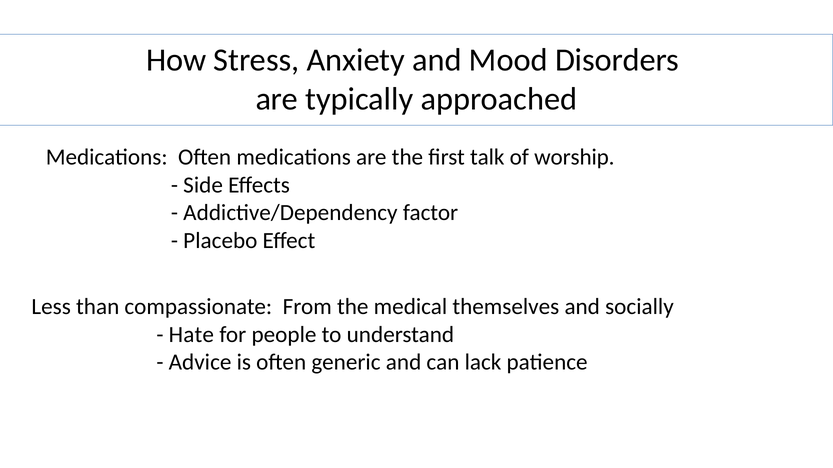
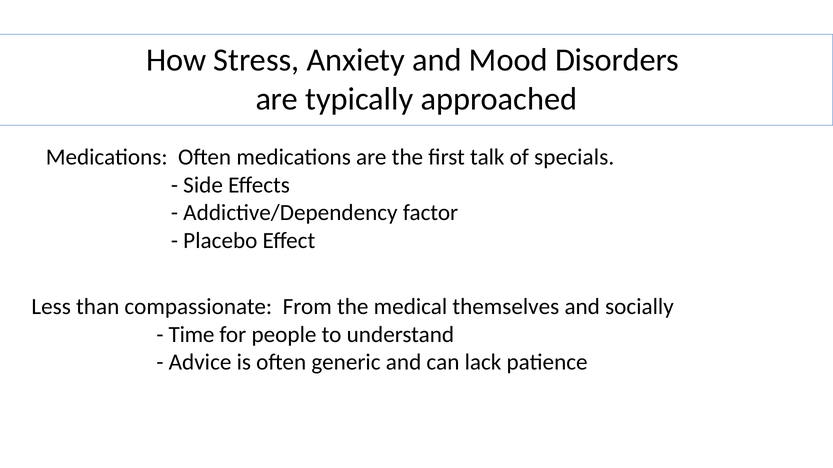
worship: worship -> specials (574, 158)
Hate: Hate -> Time (192, 335)
